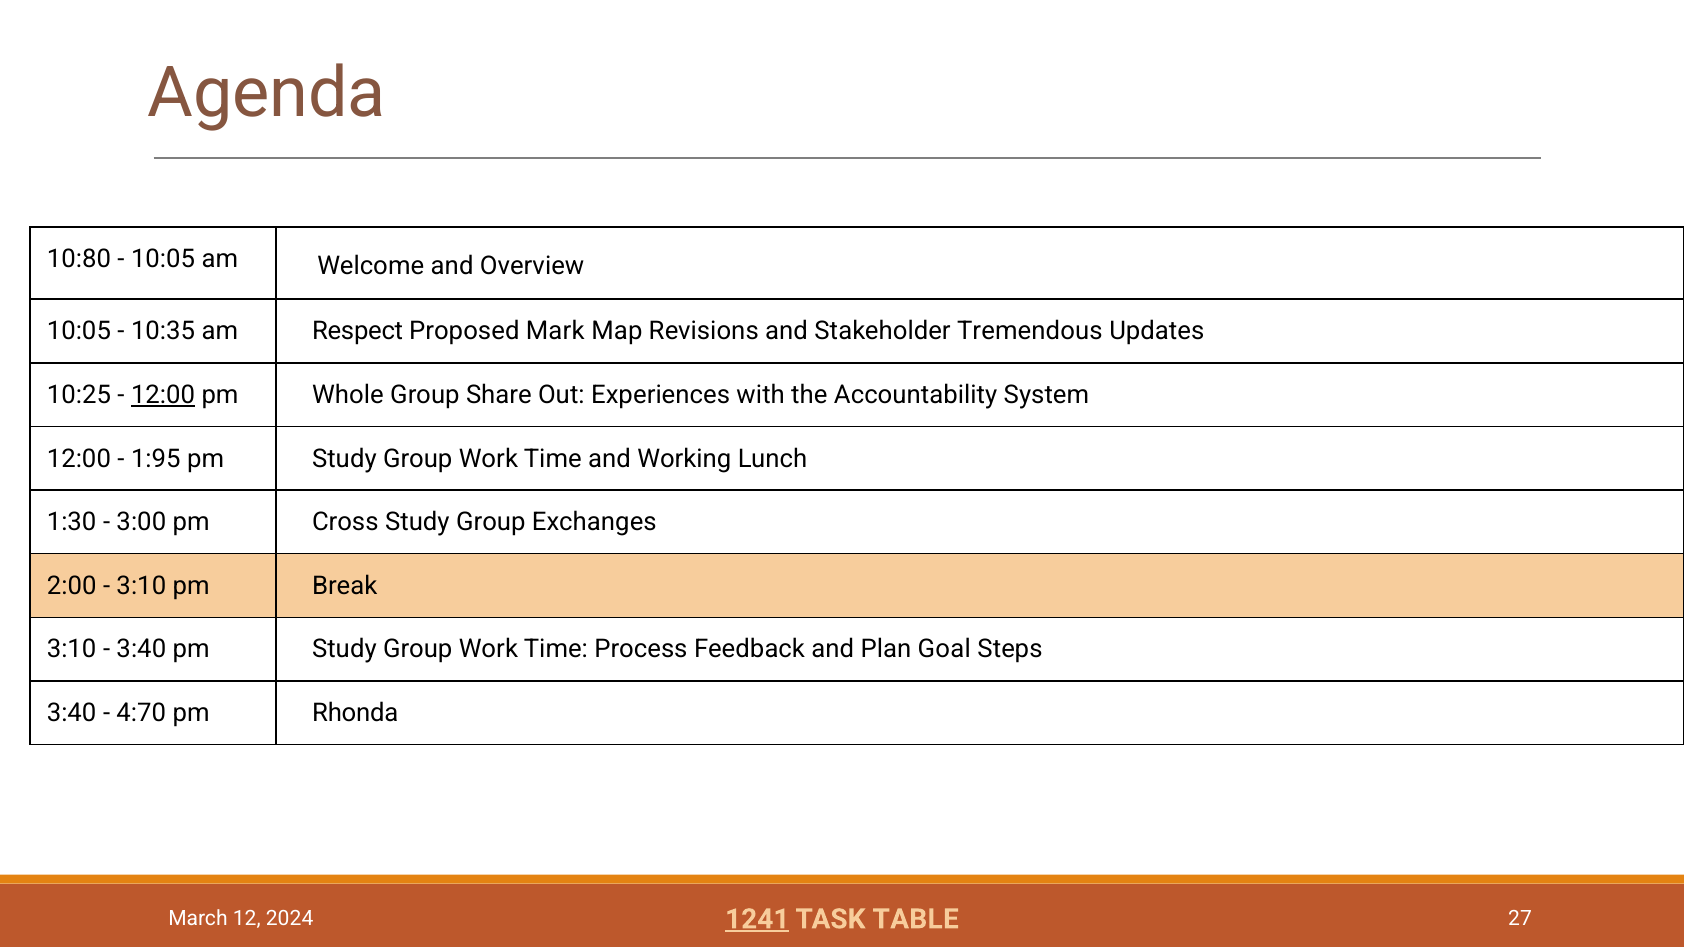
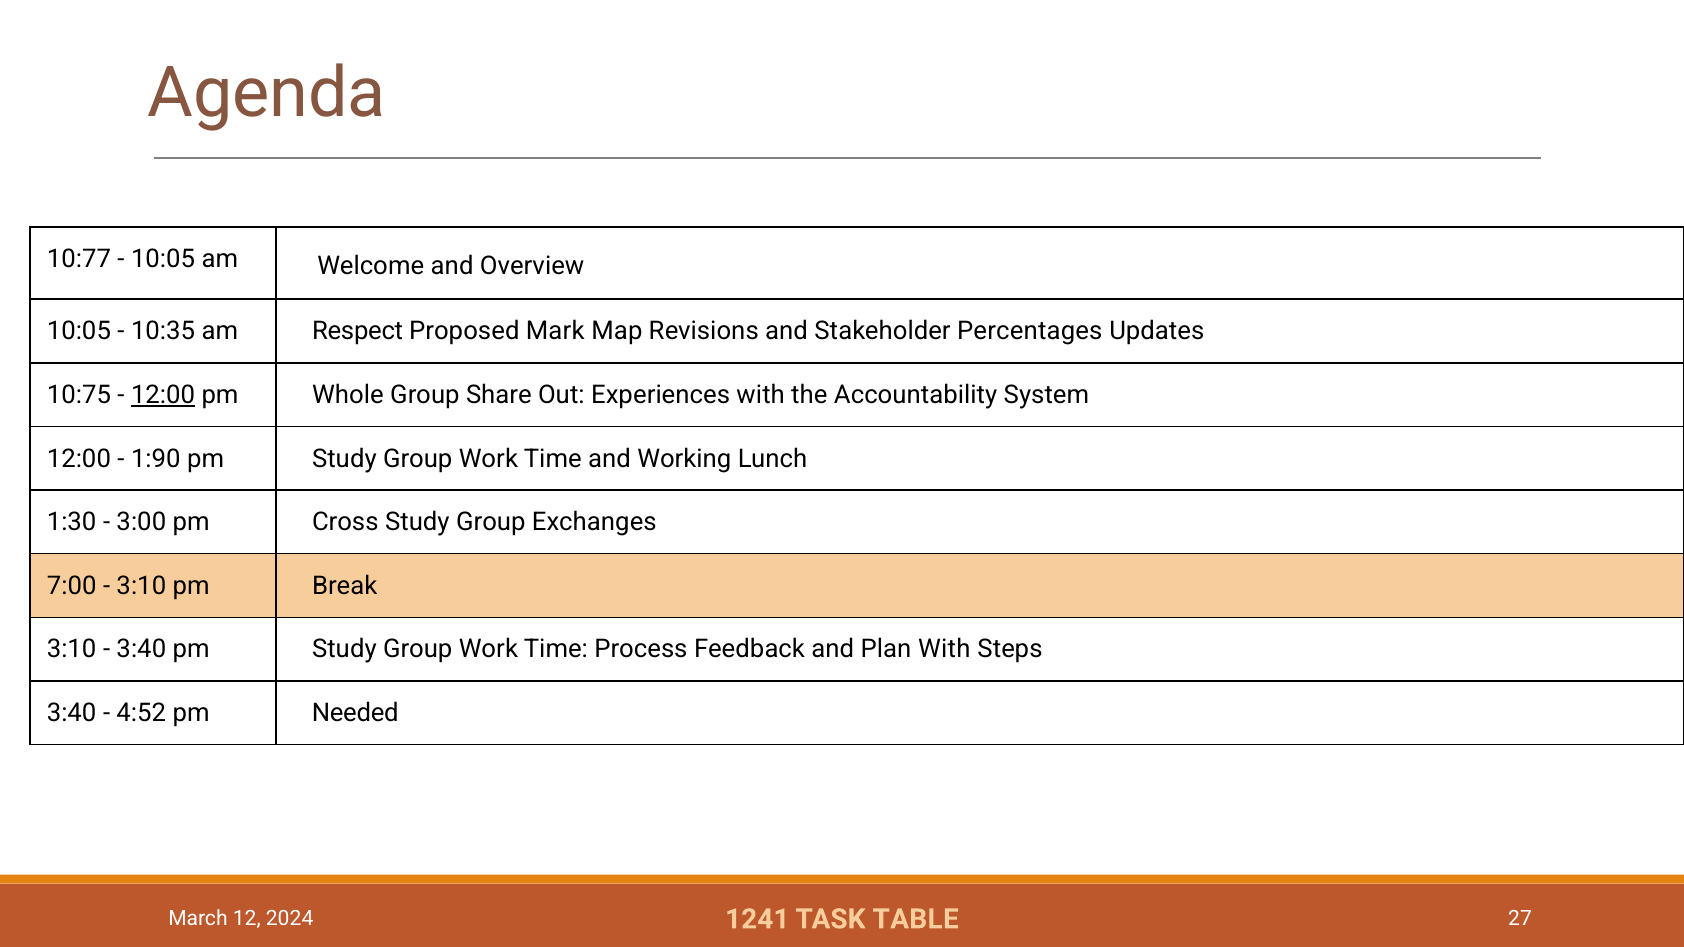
10:80: 10:80 -> 10:77 (79, 259)
Tremendous: Tremendous -> Percentages (1030, 331)
10:25: 10:25 -> 10:75 (79, 395)
1:95: 1:95 -> 1:90 (156, 459)
2:00: 2:00 -> 7:00 (72, 586)
Plan Goal: Goal -> With (944, 650)
4:70: 4:70 -> 4:52 (141, 713)
Rhonda: Rhonda -> Needed (355, 713)
1241 underline: present -> none (757, 919)
